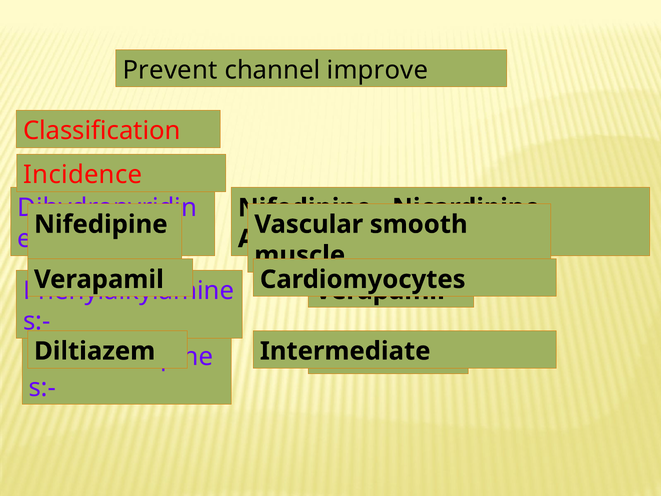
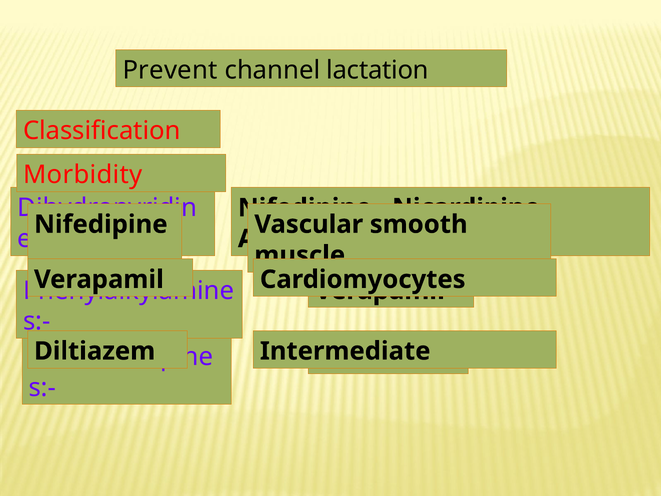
improve: improve -> lactation (378, 70)
Incidence: Incidence -> Morbidity (83, 175)
